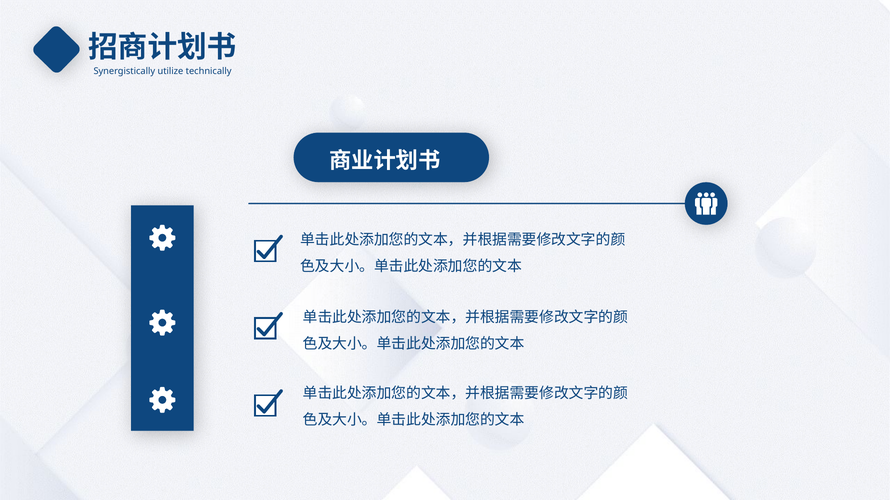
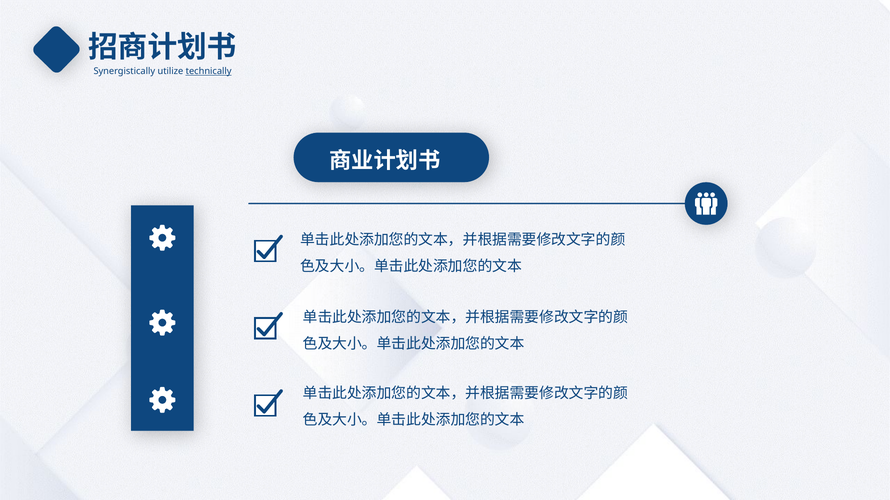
technically underline: none -> present (209, 71)
